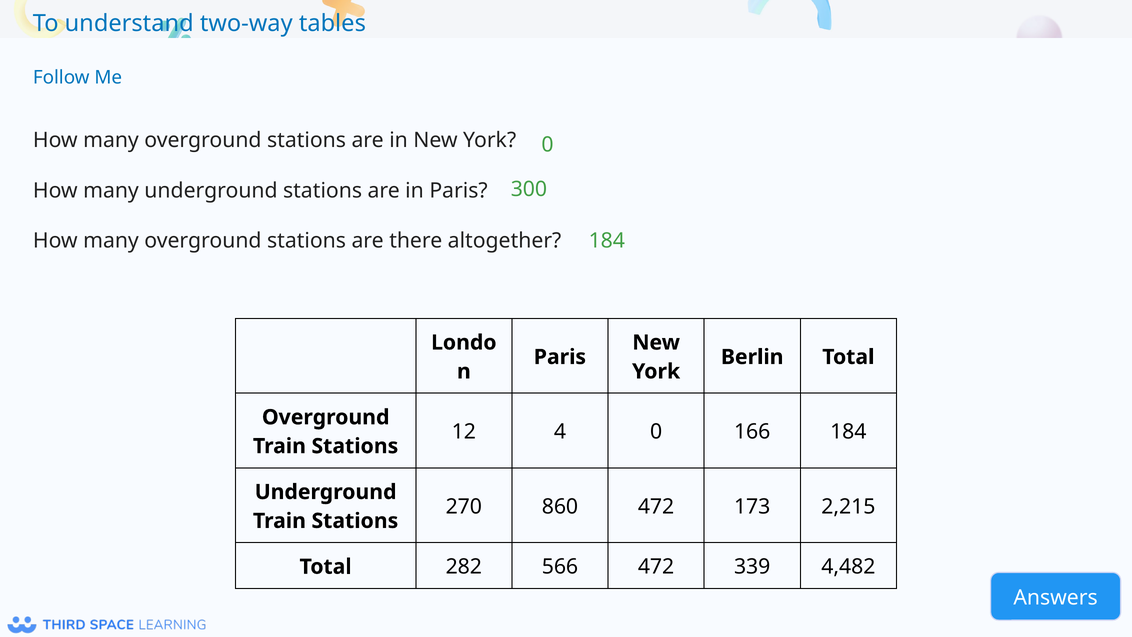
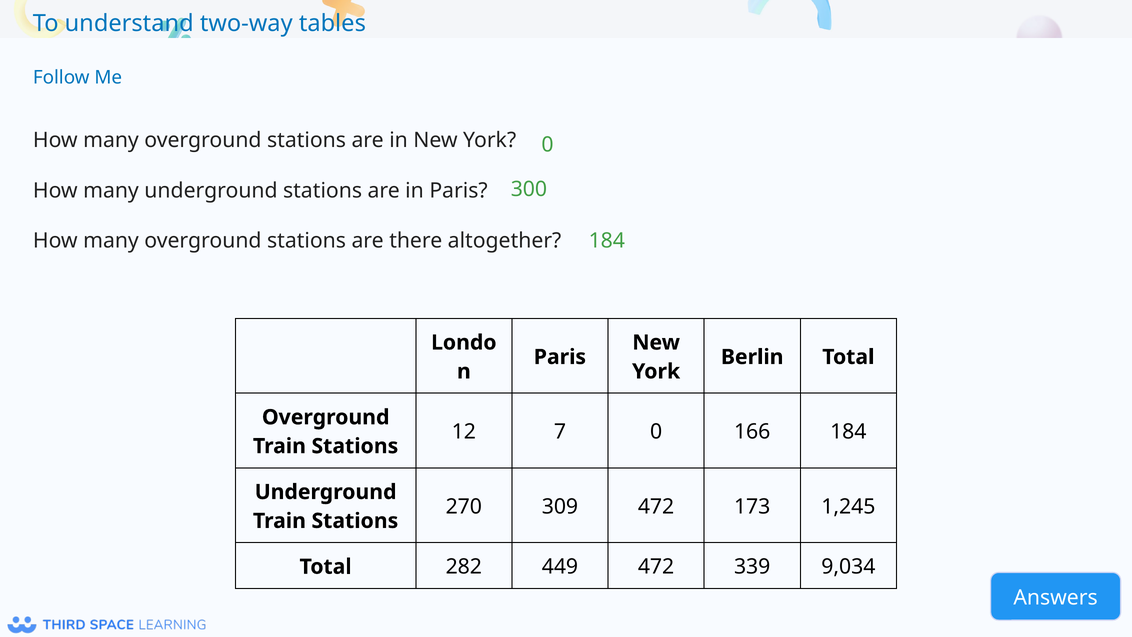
4: 4 -> 7 (560, 432)
860: 860 -> 309 (560, 506)
2,215: 2,215 -> 1,245 (848, 506)
566: 566 -> 449 (560, 567)
4,482: 4,482 -> 9,034 (848, 567)
